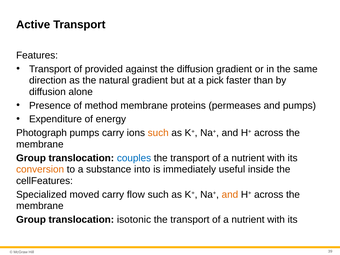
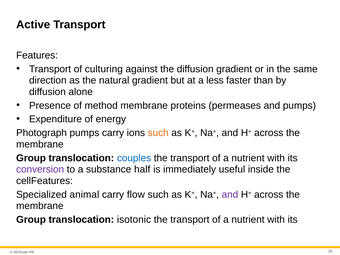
provided: provided -> culturing (104, 69)
pick: pick -> less (215, 80)
conversion colour: orange -> purple (40, 169)
into: into -> half (142, 169)
moved: moved -> animal (84, 195)
and colour: orange -> purple (230, 195)
